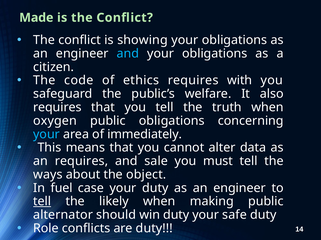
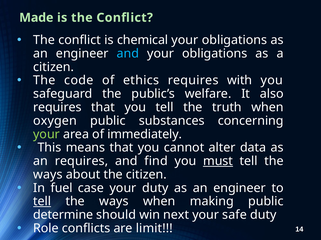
showing: showing -> chemical (143, 40)
public obligations: obligations -> substances (172, 121)
your colour: light blue -> light green (47, 135)
sale: sale -> find (156, 162)
must underline: none -> present (218, 162)
the object: object -> citizen (146, 175)
likely: likely -> ways (114, 202)
alternator: alternator -> determine (63, 215)
win duty: duty -> next (176, 215)
are duty: duty -> limit (154, 229)
